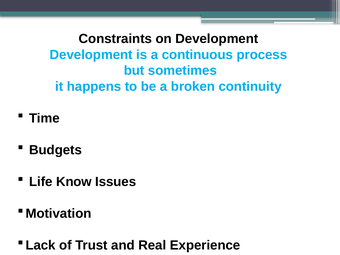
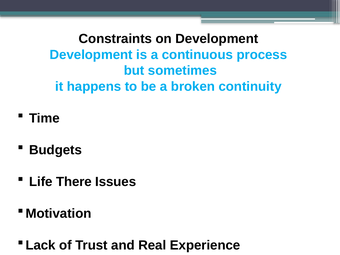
Know: Know -> There (74, 182)
